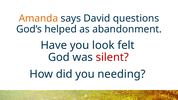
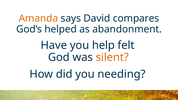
questions: questions -> compares (136, 18)
look: look -> help (103, 45)
silent colour: red -> orange (112, 57)
